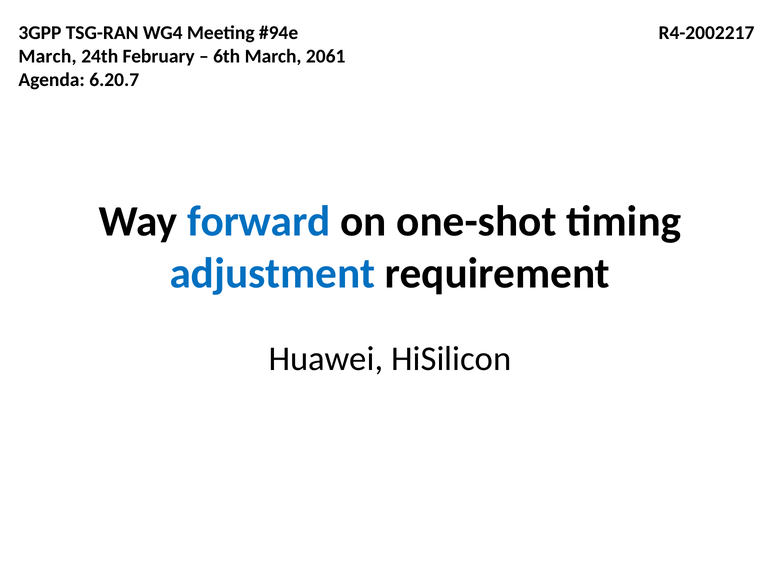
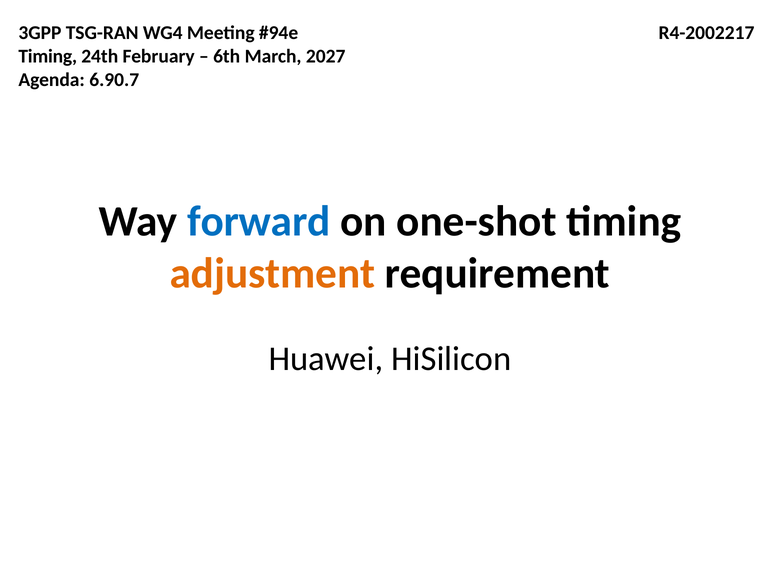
March: March -> Timing (48, 56)
2061: 2061 -> 2027 (326, 56)
6.20.7: 6.20.7 -> 6.90.7 (114, 80)
adjustment colour: blue -> orange (272, 273)
